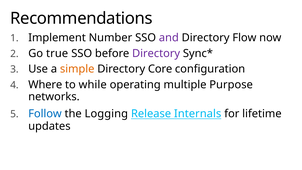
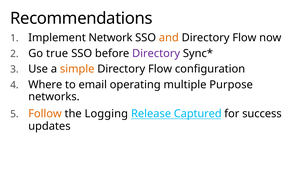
Number: Number -> Network (111, 38)
and colour: purple -> orange (169, 38)
Core: Core -> Flow (160, 69)
while: while -> email (93, 85)
Follow colour: blue -> orange (45, 114)
Internals: Internals -> Captured (198, 114)
lifetime: lifetime -> success (262, 114)
